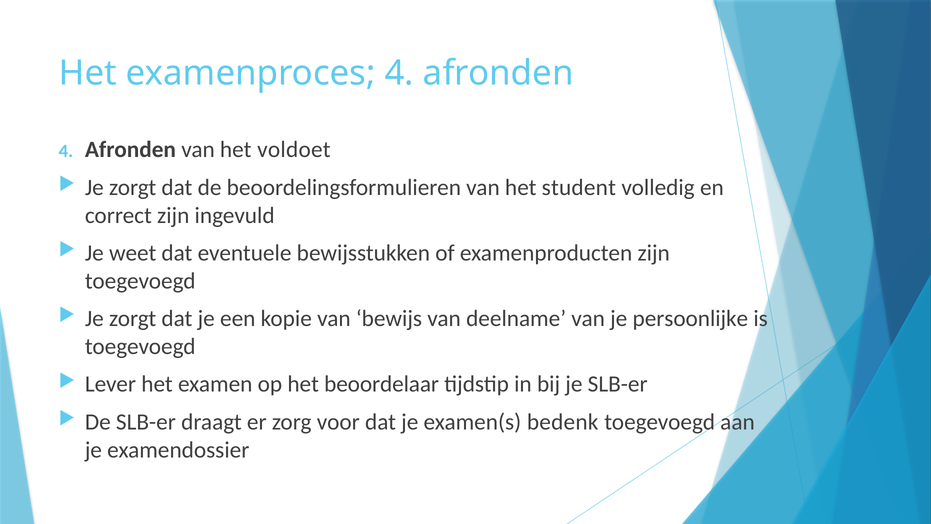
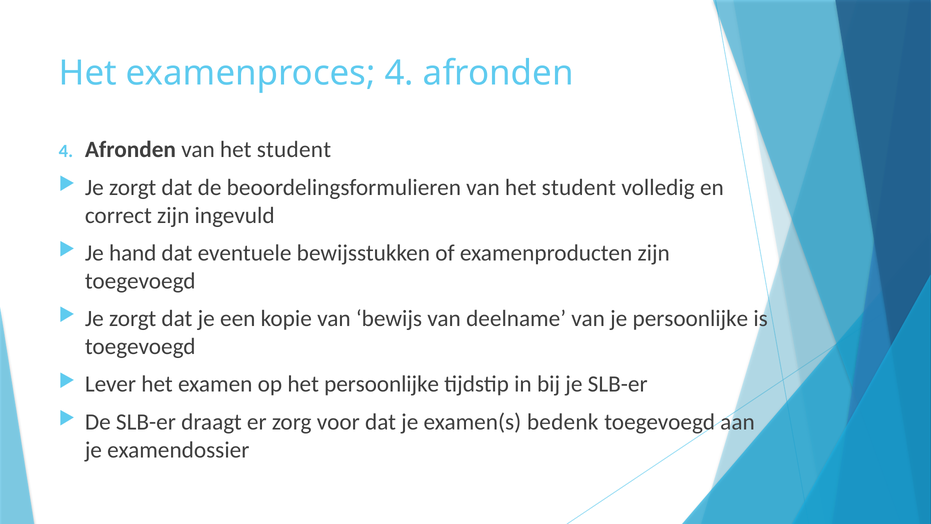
Afronden van het voldoet: voldoet -> student (294, 150)
weet: weet -> hand (133, 253)
het beoordelaar: beoordelaar -> persoonlijke (382, 384)
